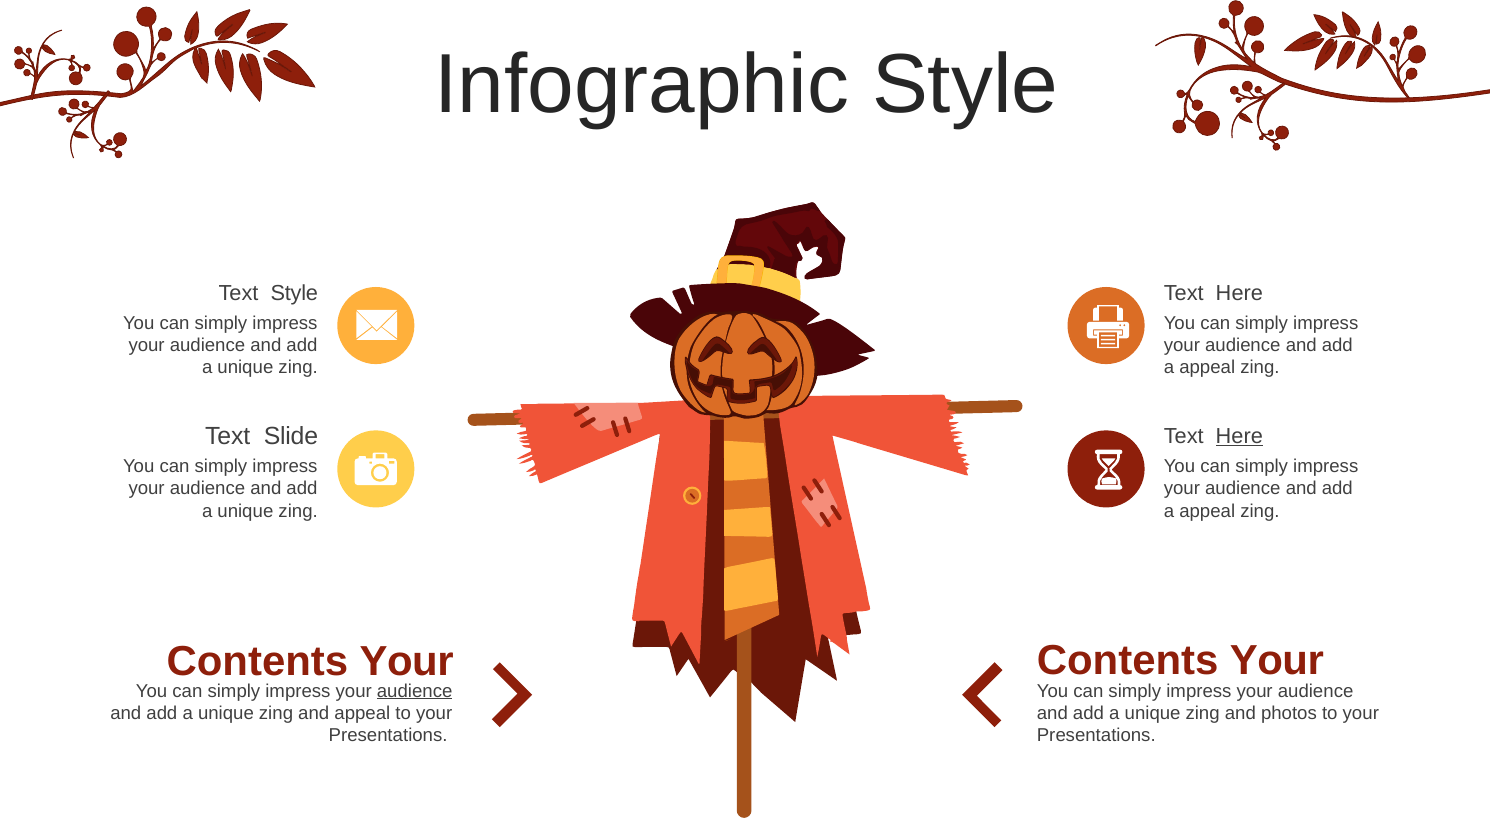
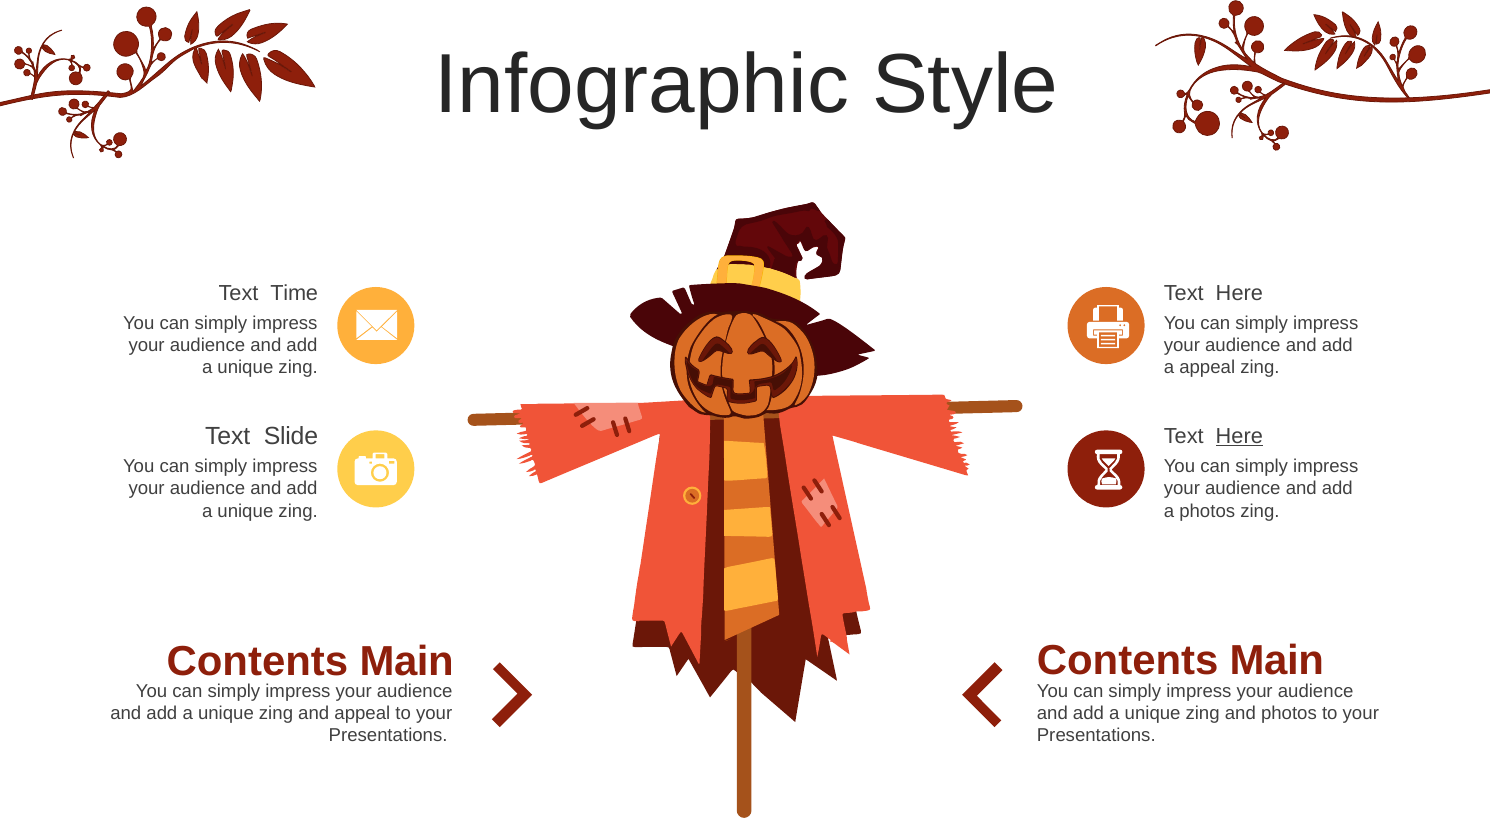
Text Style: Style -> Time (294, 293)
appeal: appeal -> photos (1207, 511)
Your: Your -> Main (1277, 661)
Your: Your -> Main (407, 662)
audience underline: present -> none (415, 691)
